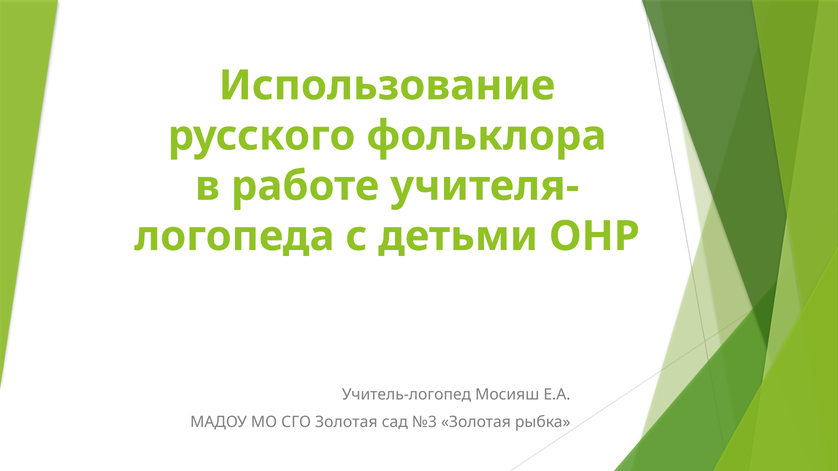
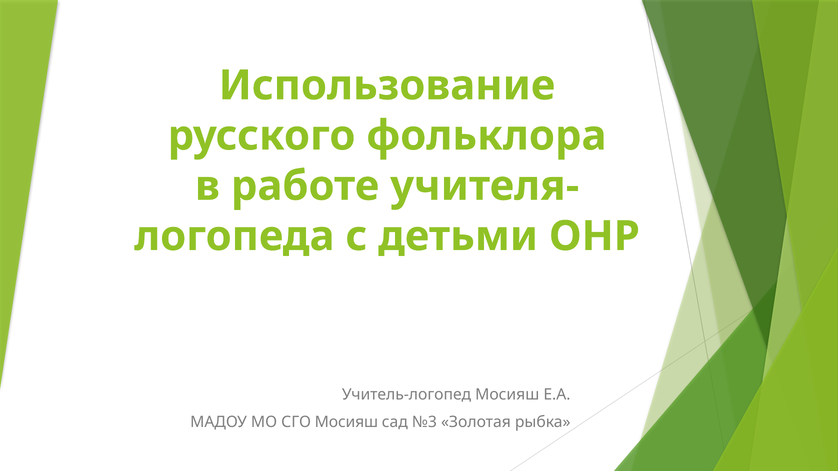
СГО Золотая: Золотая -> Мосияш (346, 423)
